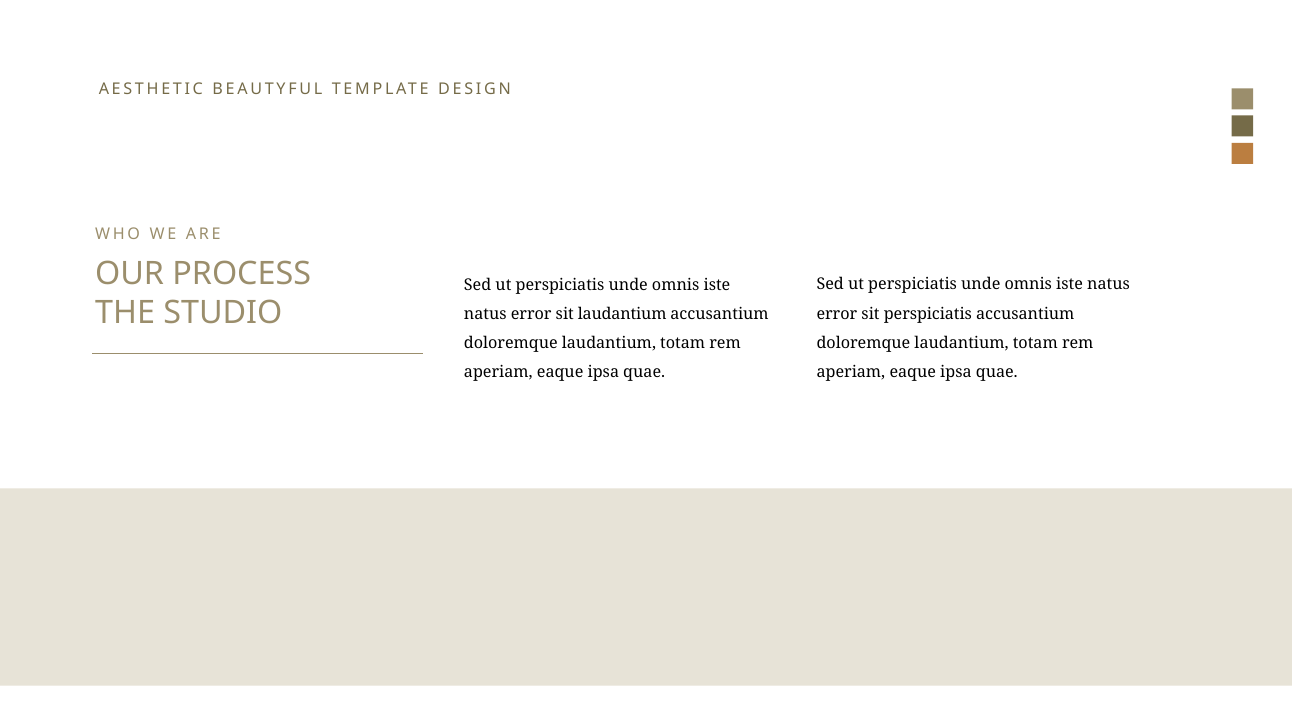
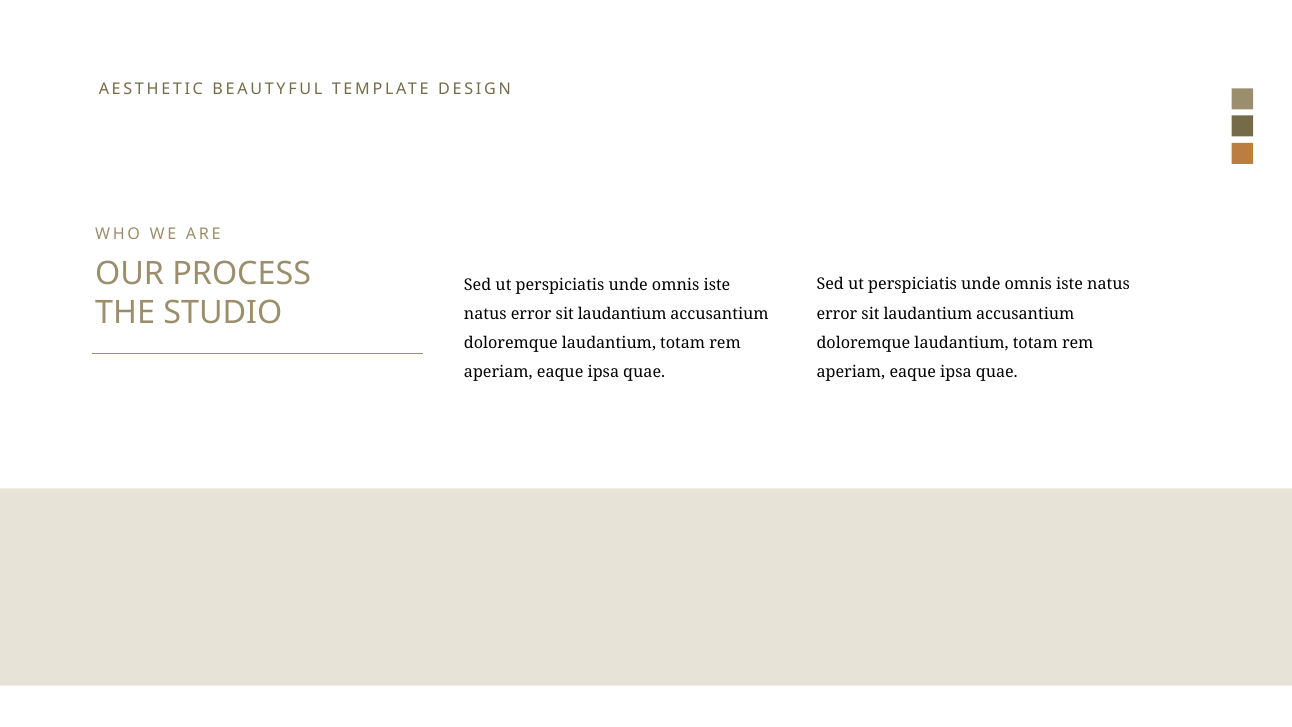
perspiciatis: perspiciatis -> laudantium (928, 314)
